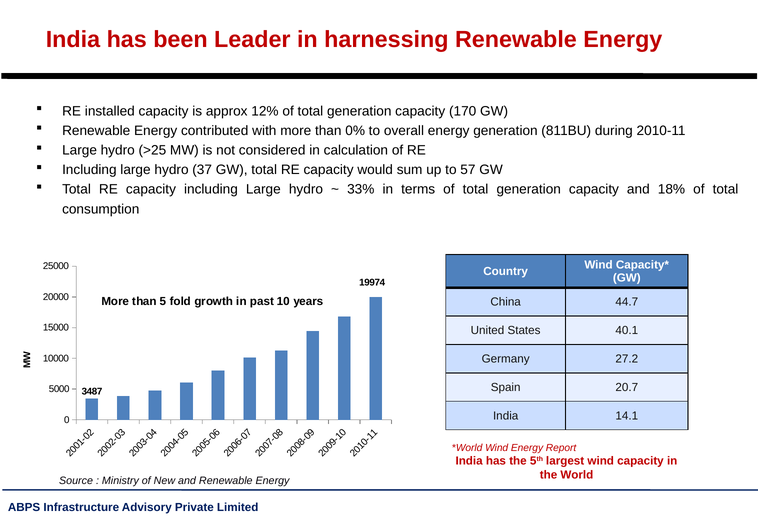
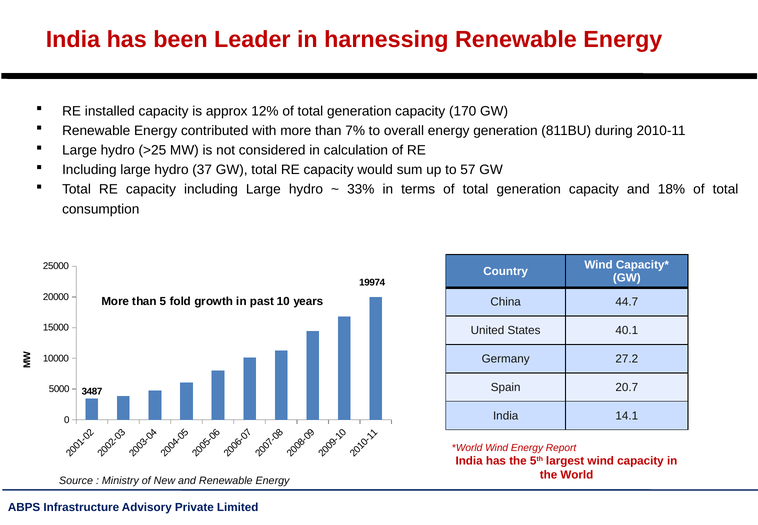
0%: 0% -> 7% (355, 131)
